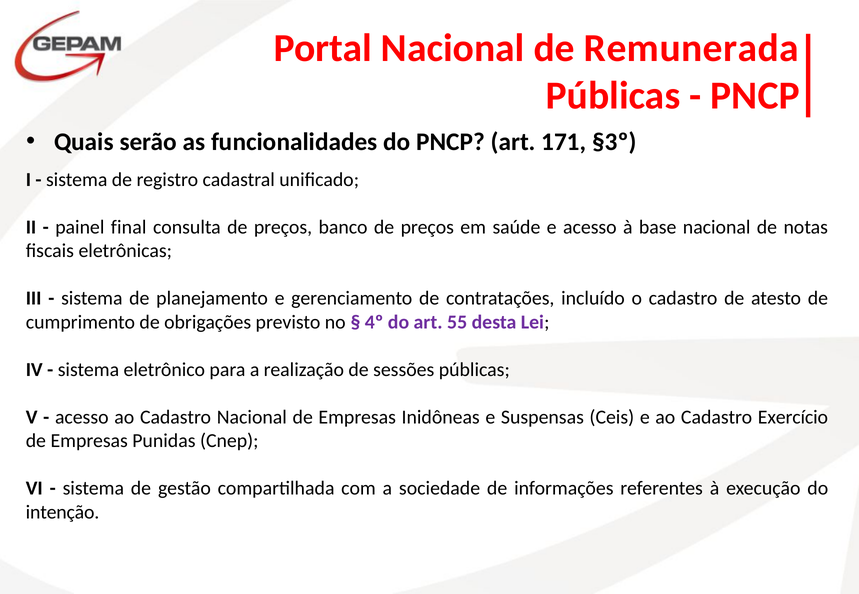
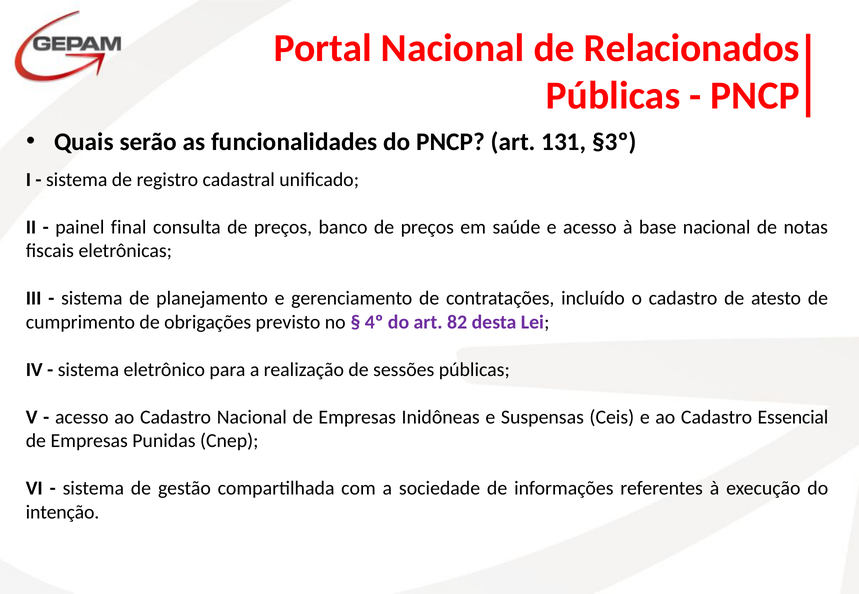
Remunerada: Remunerada -> Relacionados (692, 48)
171: 171 -> 131 (564, 142)
55: 55 -> 82 (457, 322)
Exercício: Exercício -> Essencial (793, 418)
